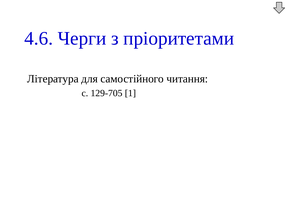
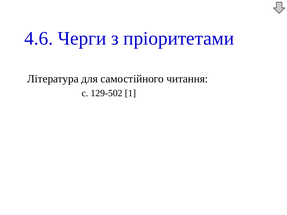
129-705: 129-705 -> 129-502 (106, 93)
